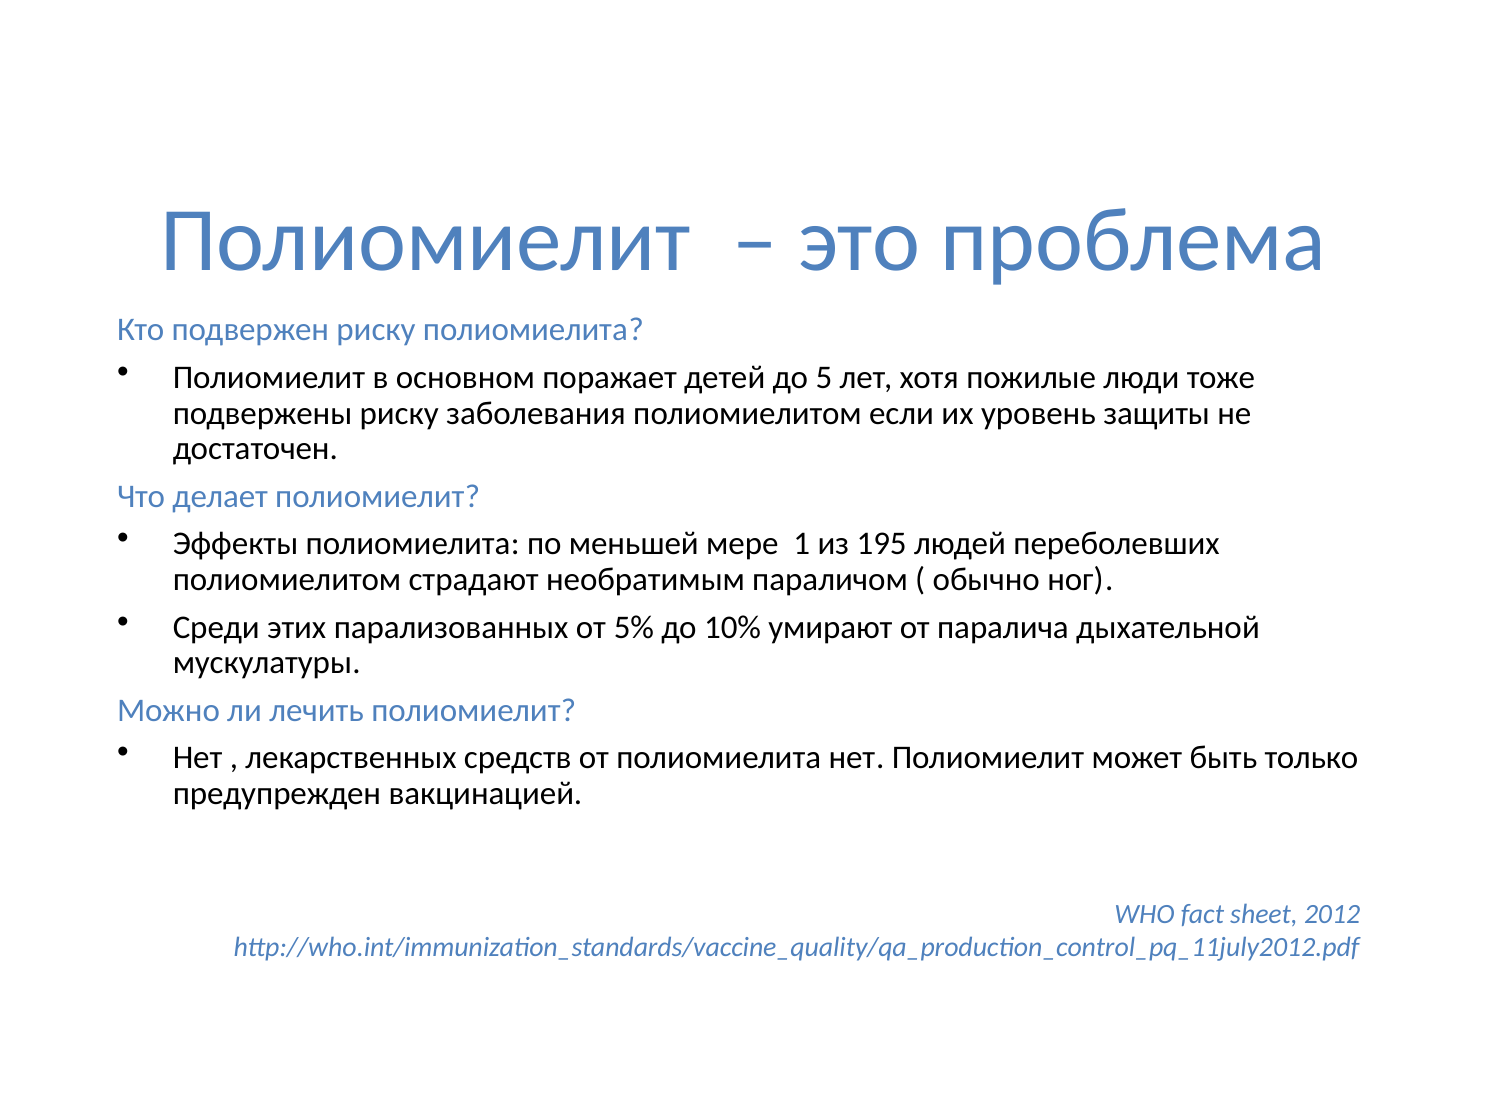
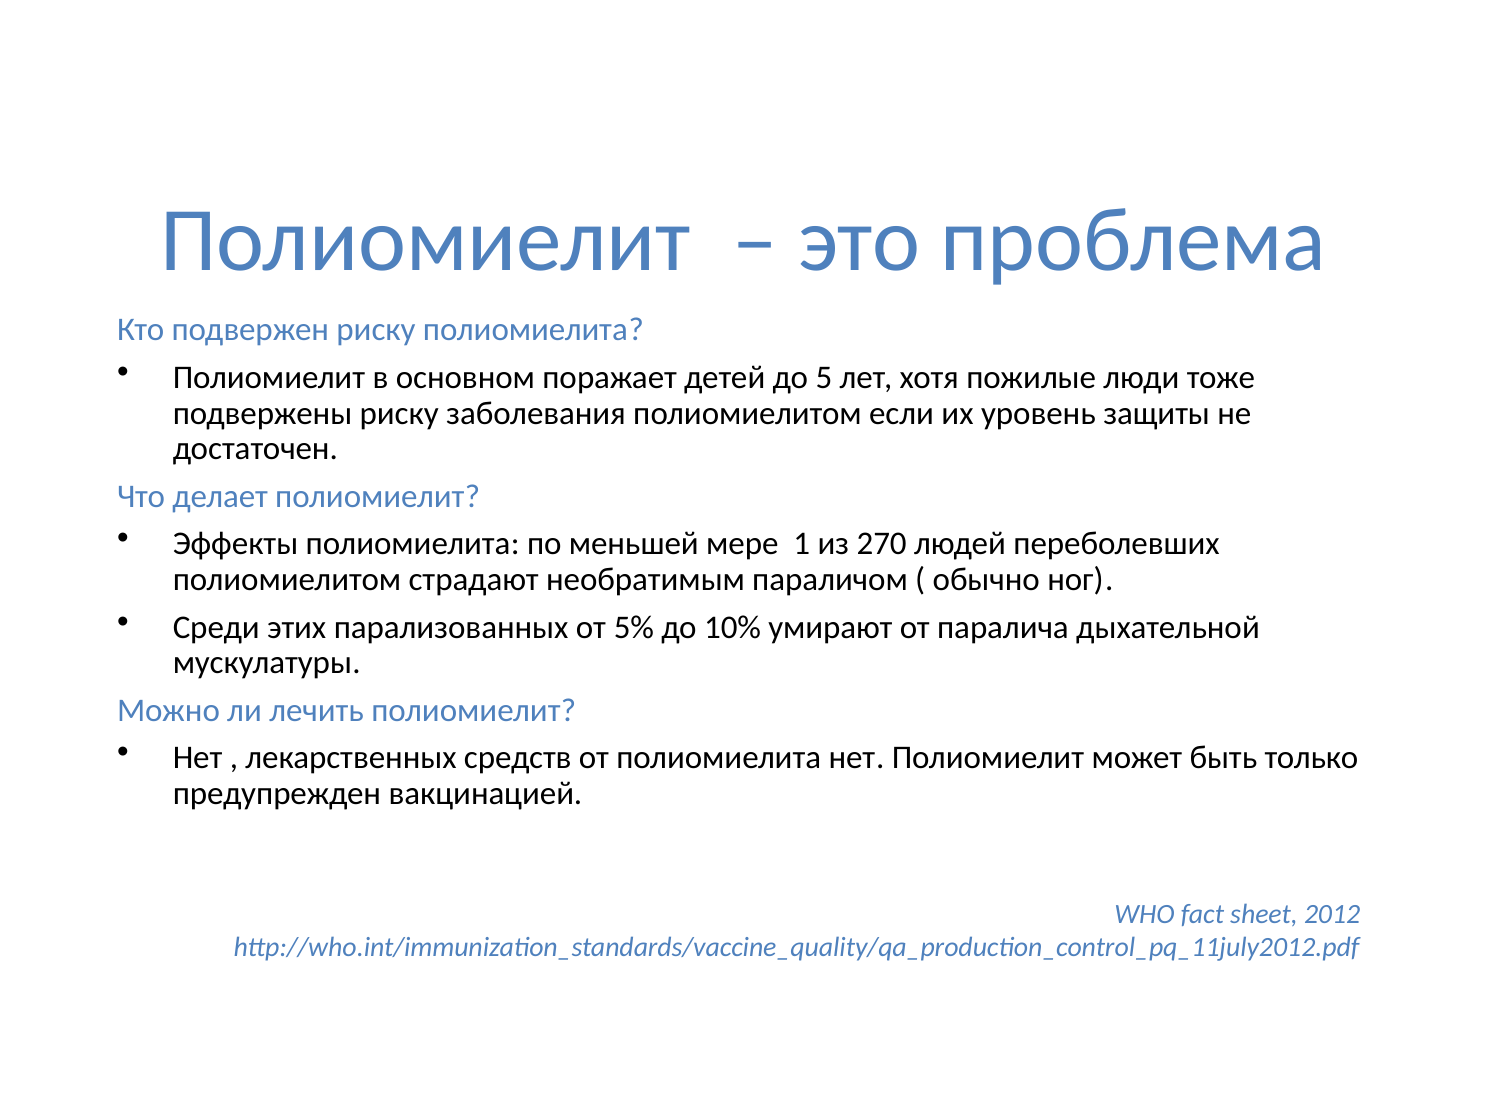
195: 195 -> 270 (882, 544)
